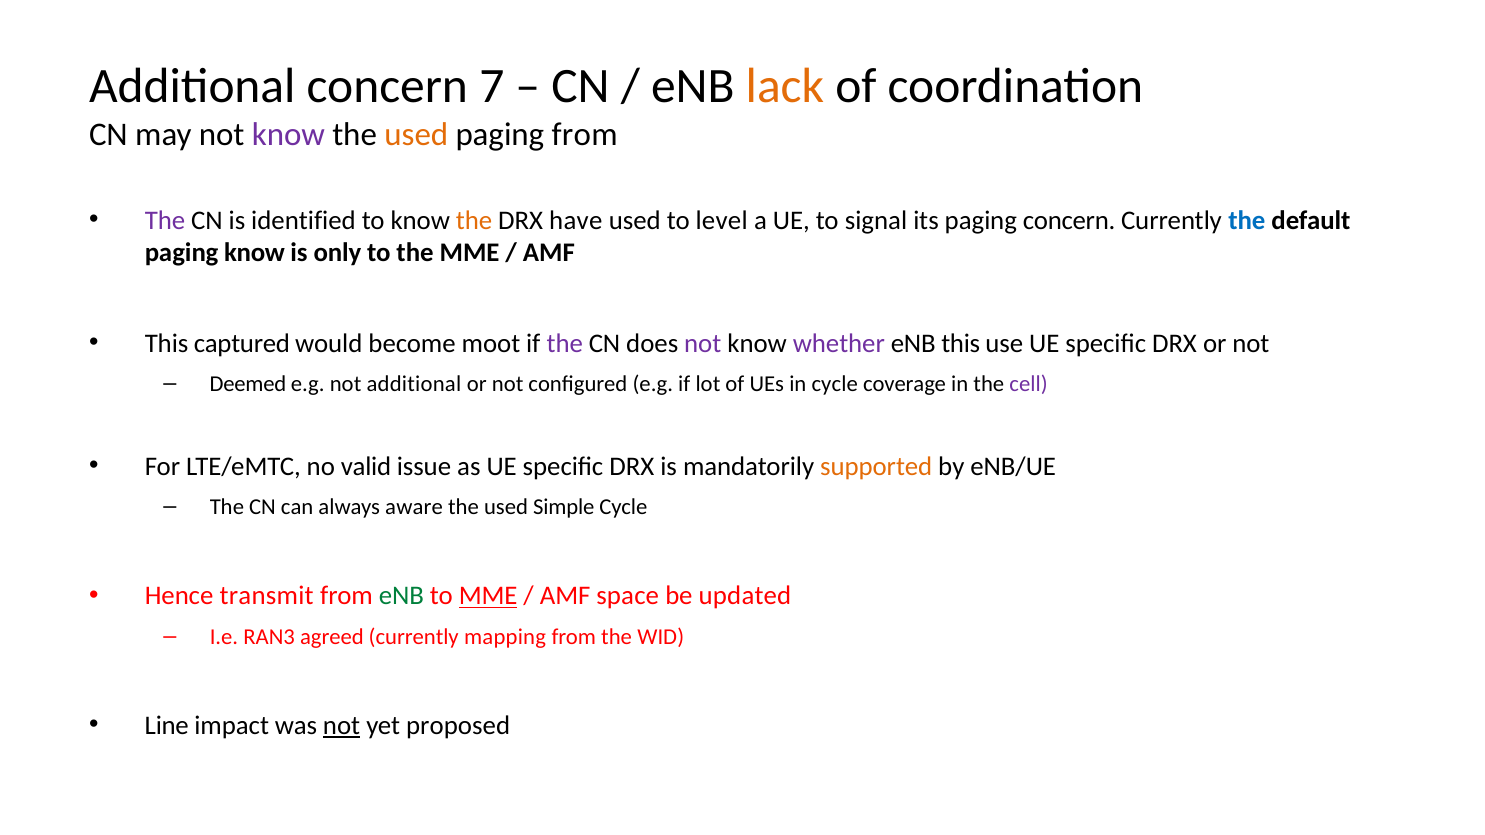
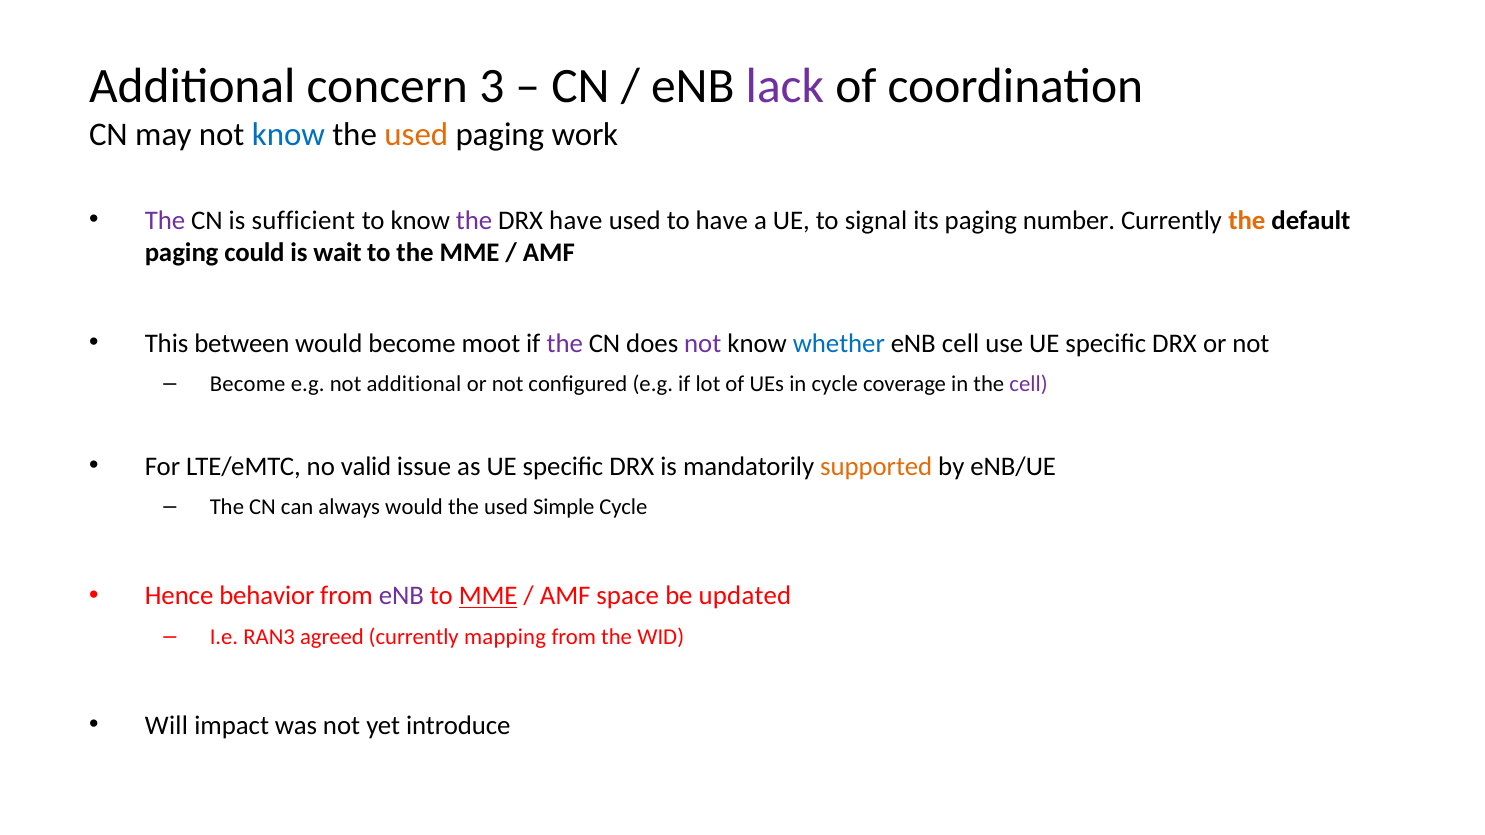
7: 7 -> 3 (492, 87)
lack colour: orange -> purple (785, 87)
know colour: purple -> blue (288, 135)
paging from: from -> work (585, 135)
identified: identified -> sufficient (303, 220)
the colour: orange -> purple (474, 220)
to level: level -> have (722, 220)
paging concern: concern -> number (1069, 220)
the colour: blue -> orange (1247, 220)
paging know: know -> could (254, 253)
only: only -> wait (338, 253)
captured: captured -> between (242, 343)
whether colour: purple -> blue (839, 343)
eNB this: this -> cell (960, 343)
Deemed: Deemed -> Become (248, 384)
always aware: aware -> would (414, 507)
transmit: transmit -> behavior (267, 596)
eNB colour: green -> purple (401, 596)
Line: Line -> Will (166, 726)
not underline: present -> none (342, 726)
proposed: proposed -> introduce (458, 726)
